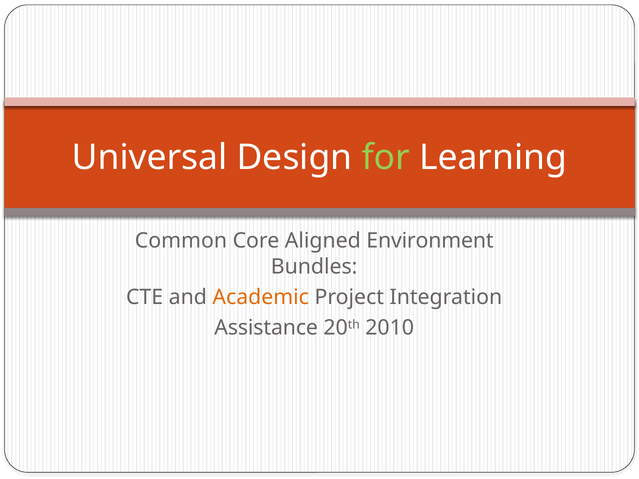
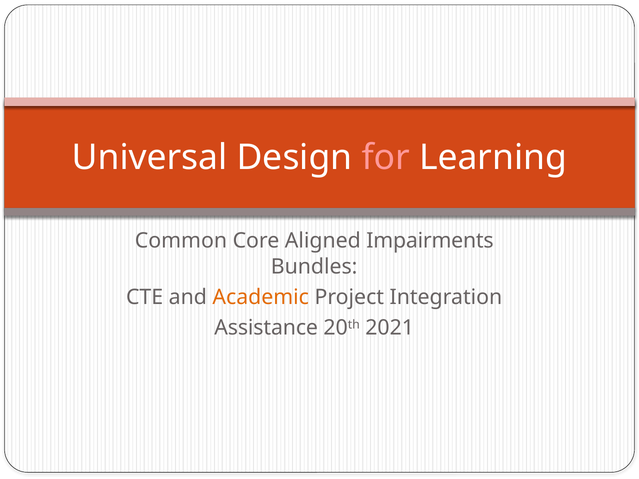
for colour: light green -> pink (386, 157)
Environment: Environment -> Impairments (430, 241)
2010: 2010 -> 2021 (390, 328)
